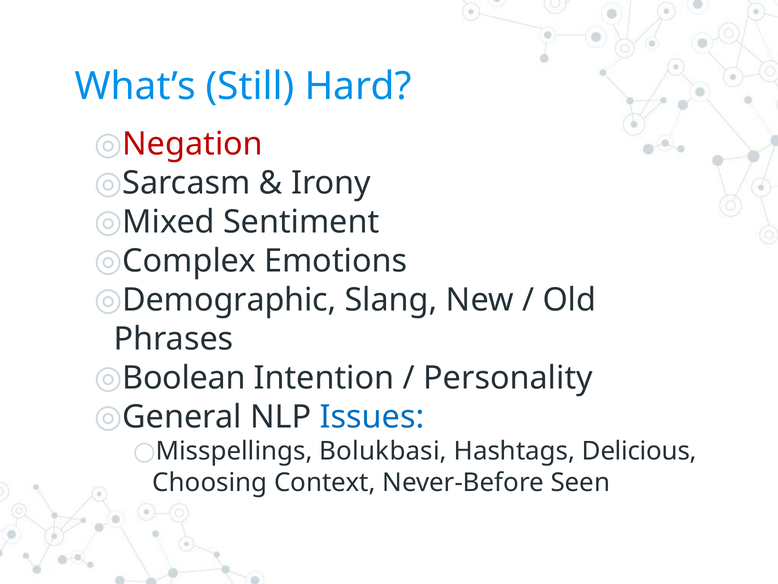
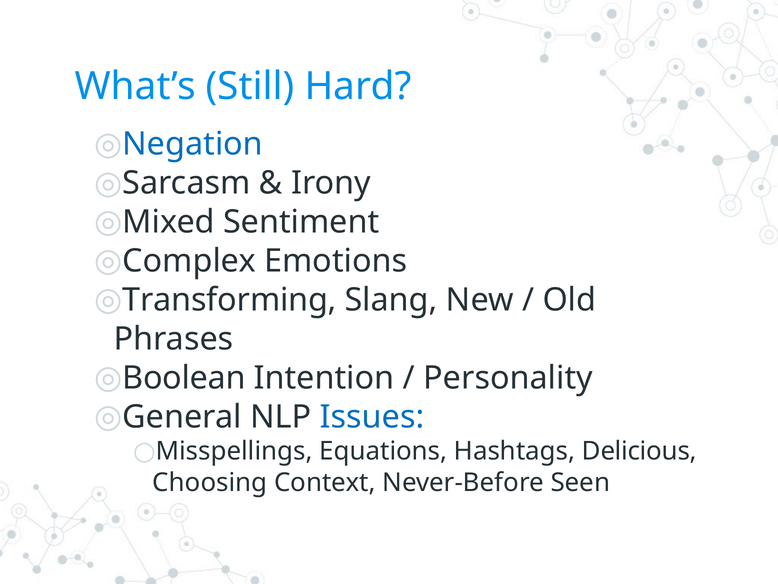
Negation colour: red -> blue (193, 144)
Demographic: Demographic -> Transforming (229, 300)
Bolukbasi: Bolukbasi -> Equations (383, 451)
